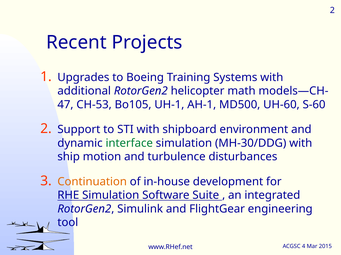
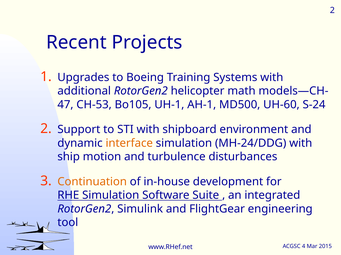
S-60: S-60 -> S-24 (314, 105)
interface colour: green -> orange (129, 143)
MH-30/DDG: MH-30/DDG -> MH-24/DDG (251, 143)
